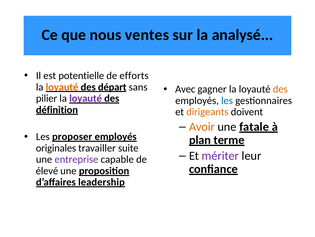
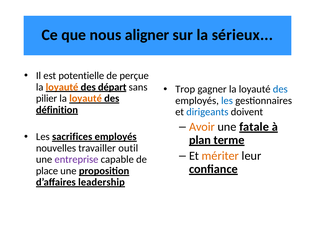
ventes: ventes -> aligner (147, 35)
analysé: analysé -> sérieux (242, 35)
efforts: efforts -> perçue (134, 75)
Avec: Avec -> Trop (185, 89)
des colour: orange -> blue (280, 89)
loyauté colour: purple -> orange (86, 98)
dirigeants colour: orange -> blue (207, 112)
proposer: proposer -> sacrifices (72, 136)
originales: originales -> nouvelles (56, 148)
suite: suite -> outil (128, 148)
mériter colour: purple -> orange (220, 155)
élevé: élevé -> place (47, 170)
